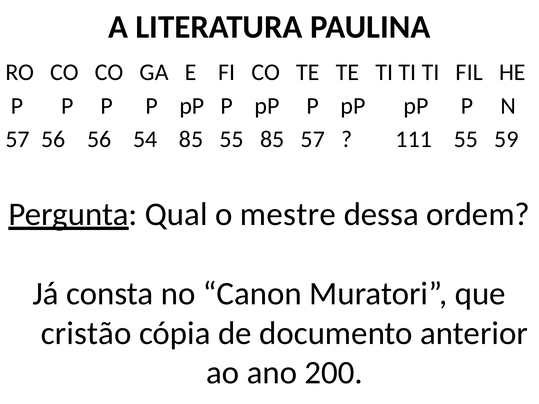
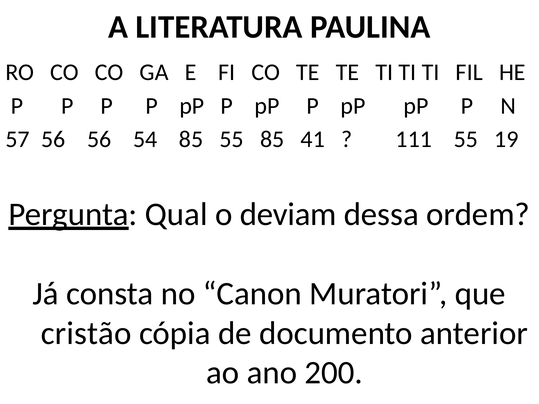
85 57: 57 -> 41 (313, 139)
59: 59 -> 19 (506, 139)
mestre: mestre -> deviam (288, 214)
